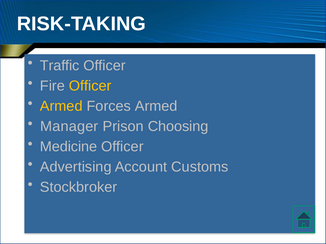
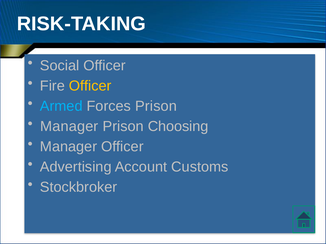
Traffic: Traffic -> Social (60, 66)
Armed colour: yellow -> light blue (61, 106)
Forces Armed: Armed -> Prison (156, 106)
Medicine: Medicine -> Manager (69, 147)
